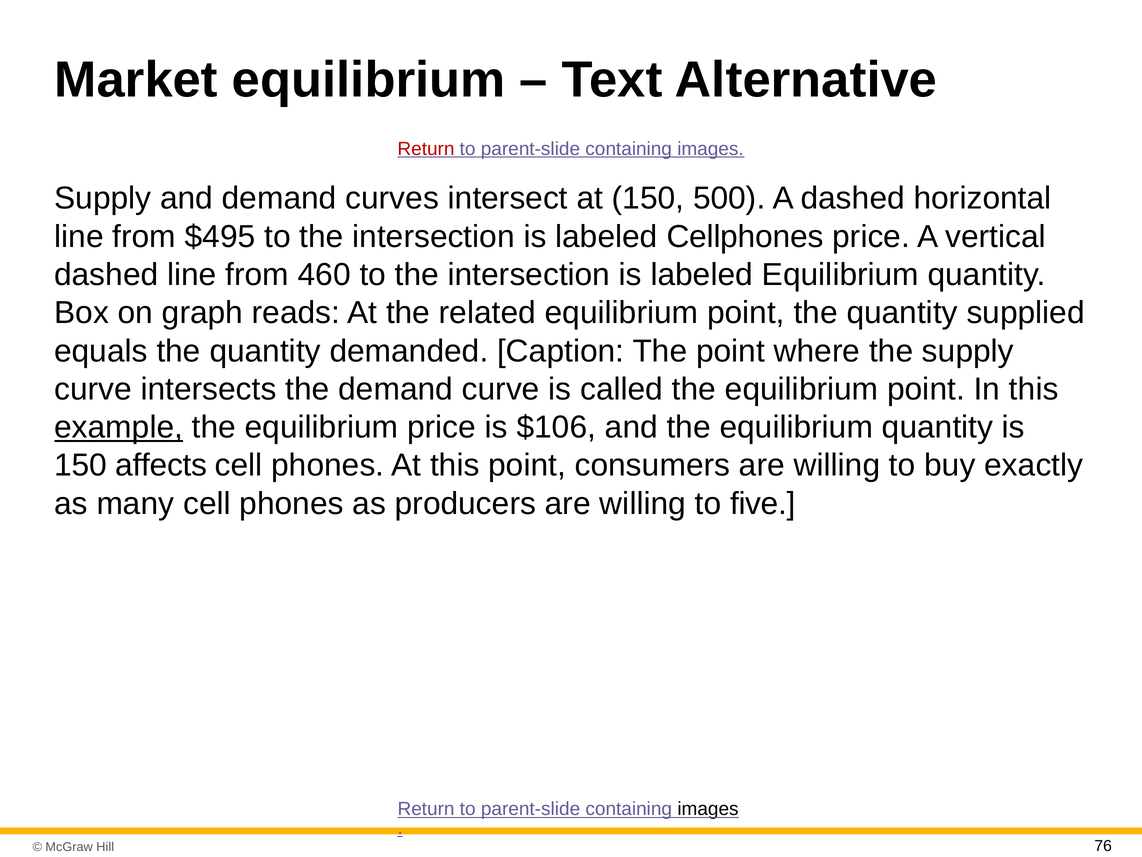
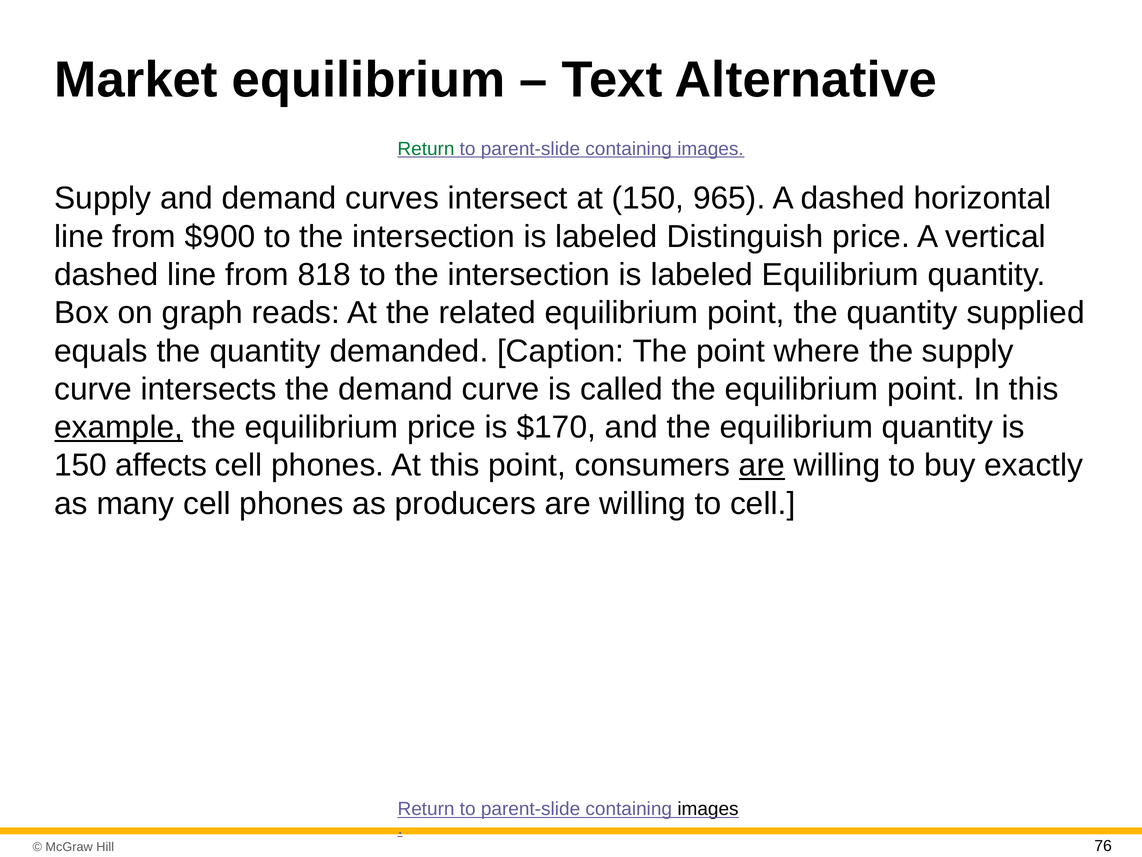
Return colour: red -> green (426, 149)
500: 500 -> 965 (729, 198)
$495: $495 -> $900 (220, 236)
Cellphones: Cellphones -> Distinguish (745, 236)
460: 460 -> 818 (324, 275)
$106: $106 -> $170 (556, 427)
are underline: none -> present (762, 465)
to five: five -> cell (763, 503)
